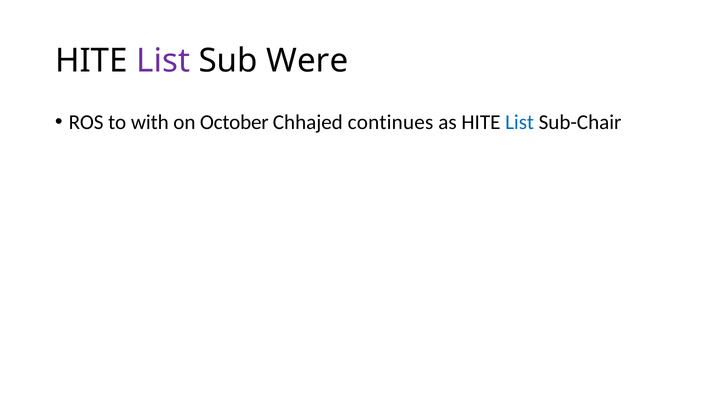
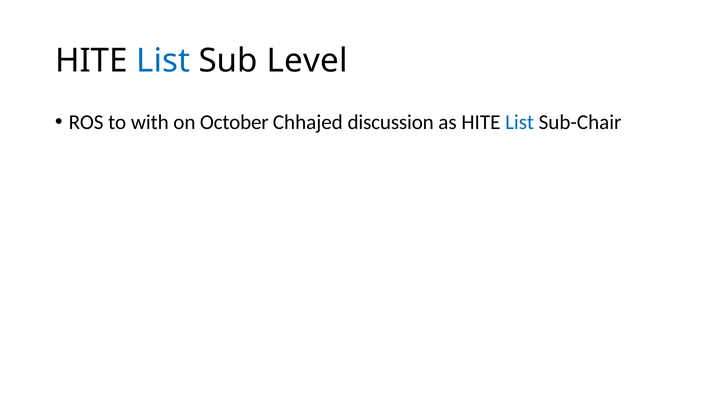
List colour: purple -> blue (163, 61)
Were: Were -> Level (307, 61)
continues: continues -> discussion (391, 122)
